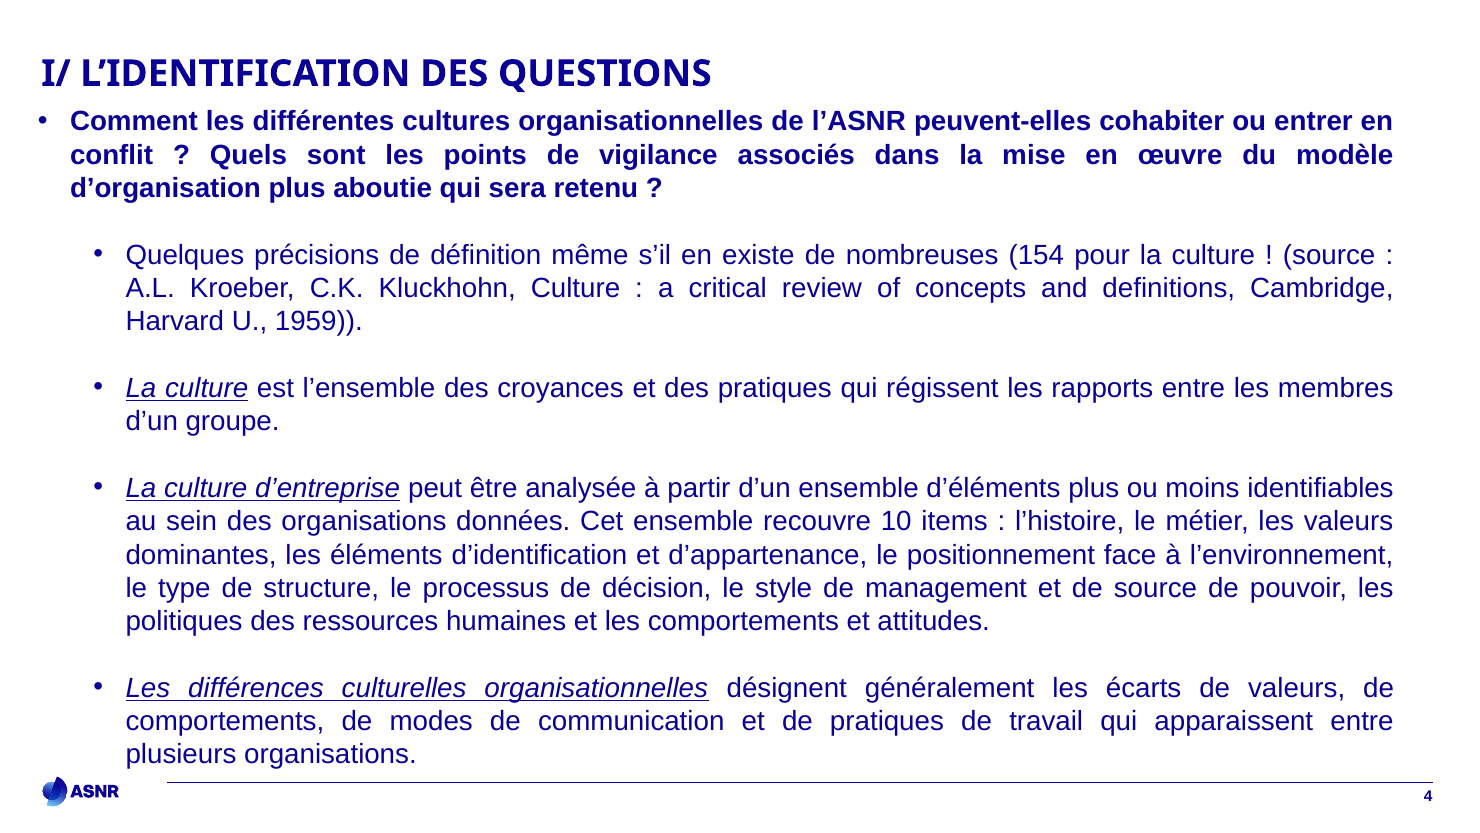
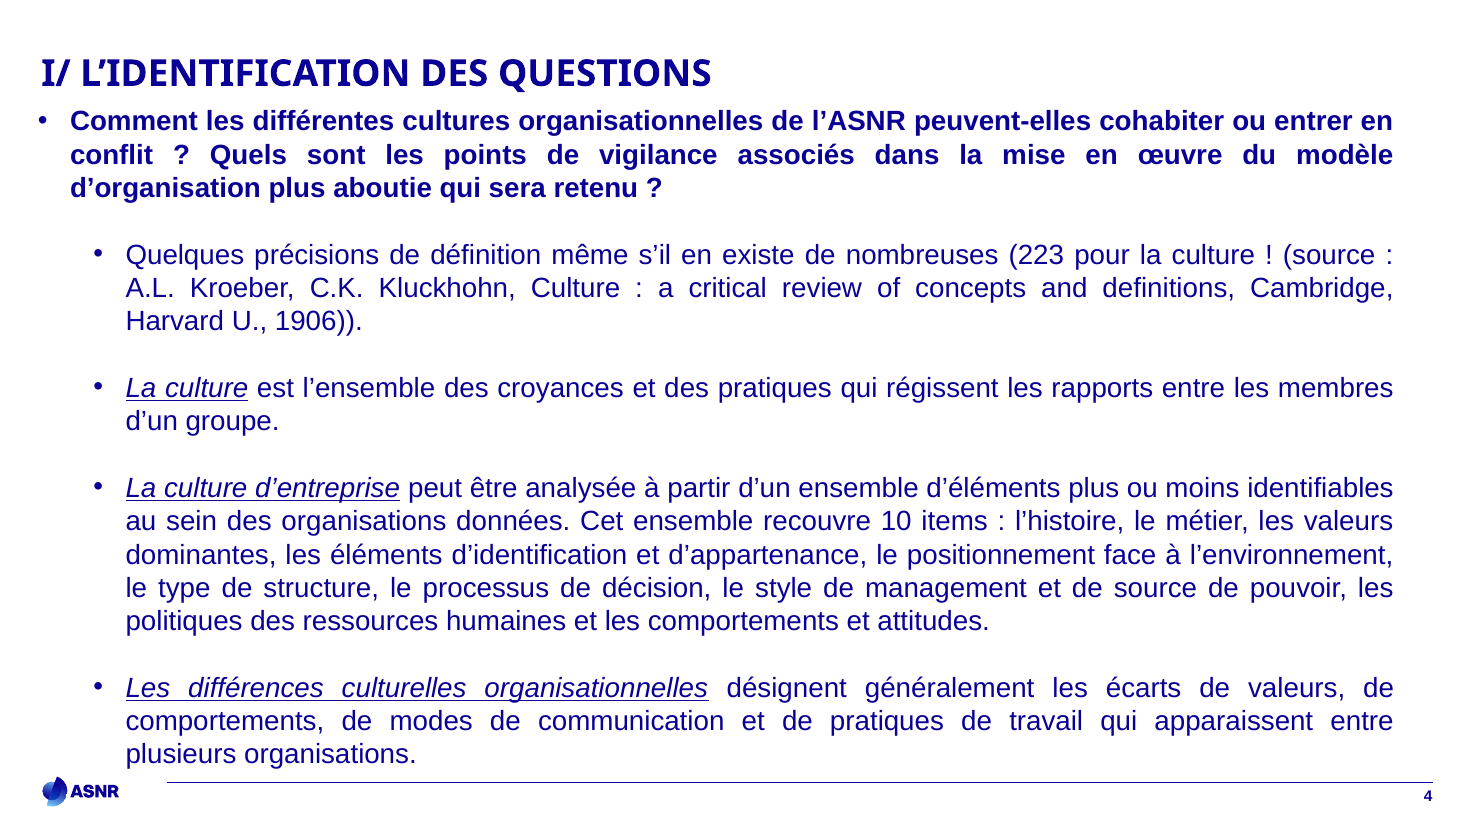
154: 154 -> 223 (1036, 255)
1959: 1959 -> 1906 (319, 321)
